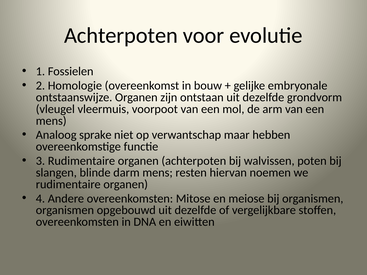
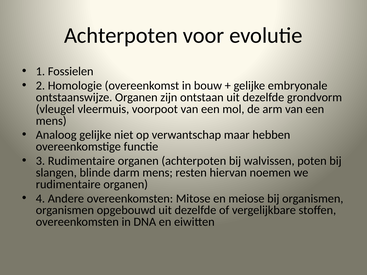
Analoog sprake: sprake -> gelijke (95, 135)
